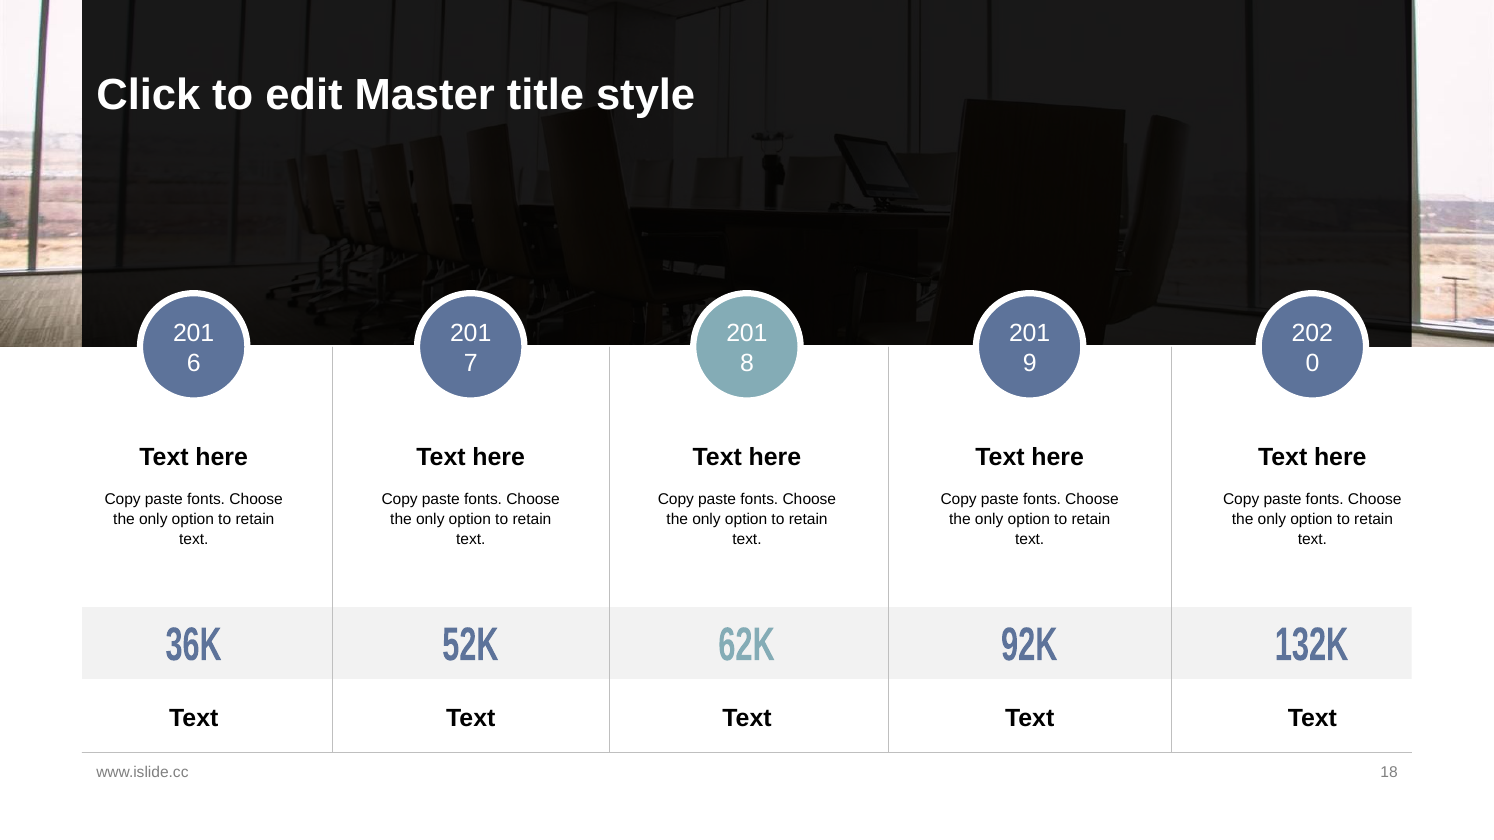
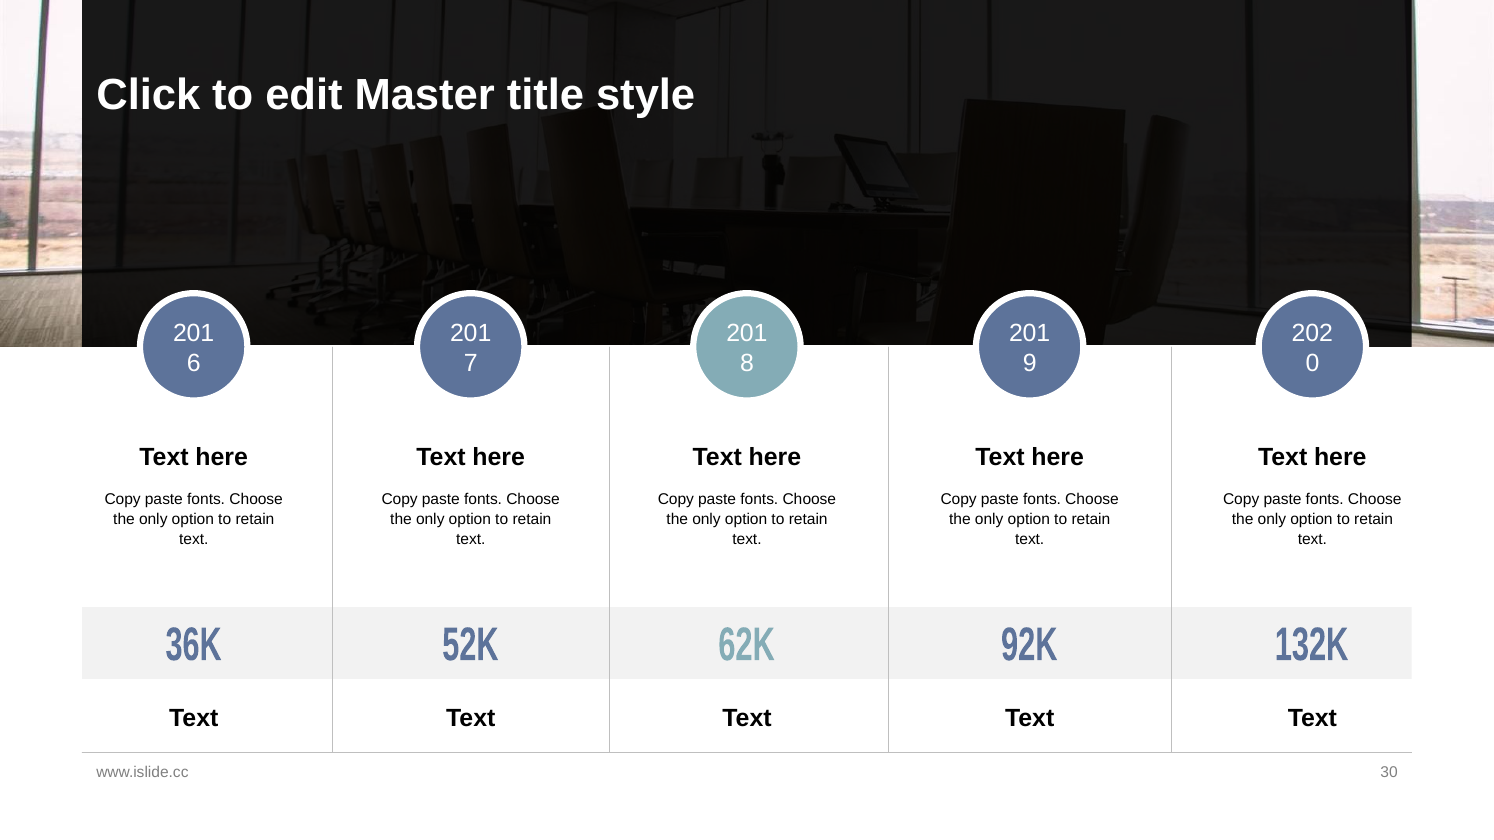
18: 18 -> 30 (1389, 773)
